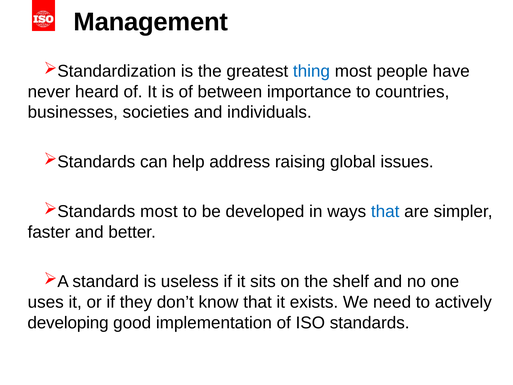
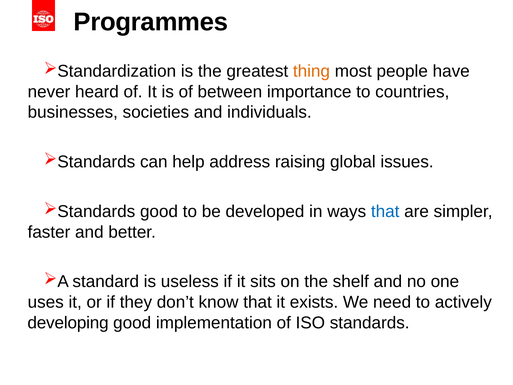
Management: Management -> Programmes (151, 22)
thing colour: blue -> orange (311, 71)
most: most -> good (159, 211)
